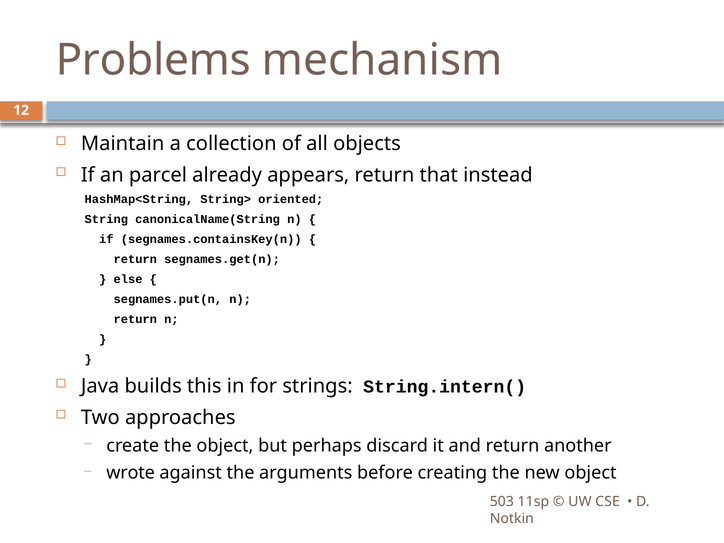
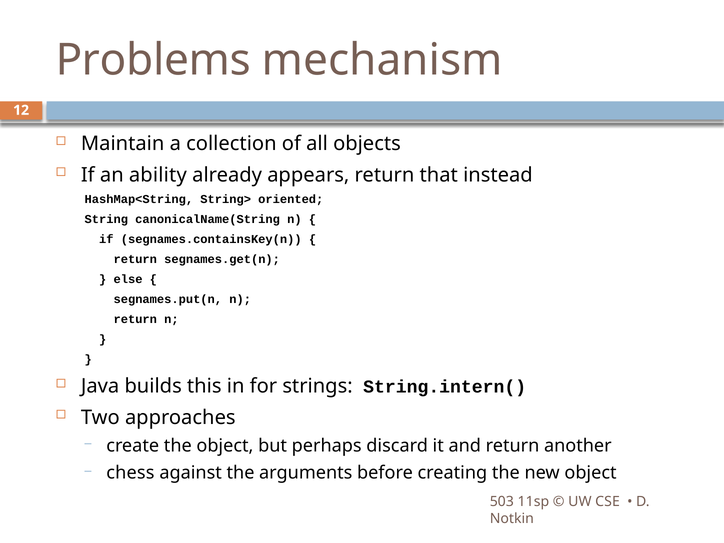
parcel: parcel -> ability (158, 175)
wrote: wrote -> chess (130, 473)
